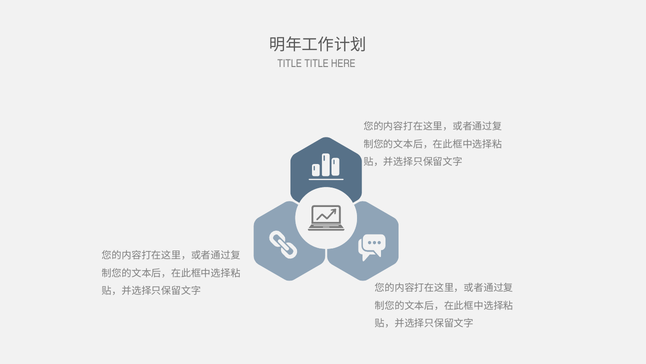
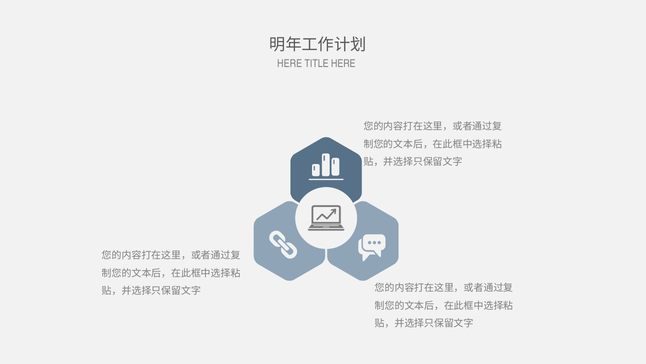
TITLE: TITLE -> HERE (290, 64)
